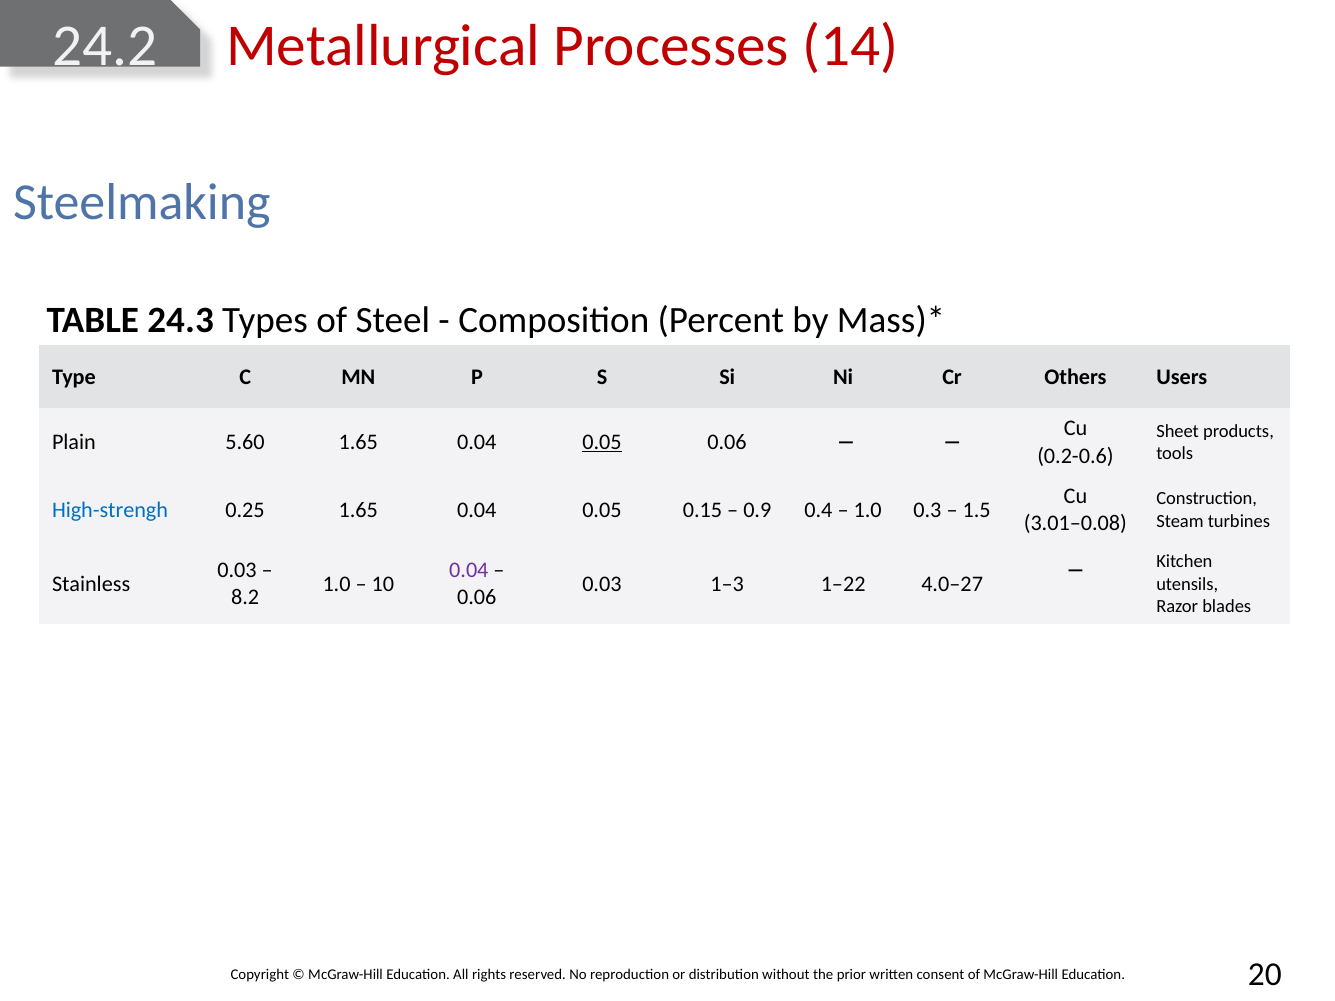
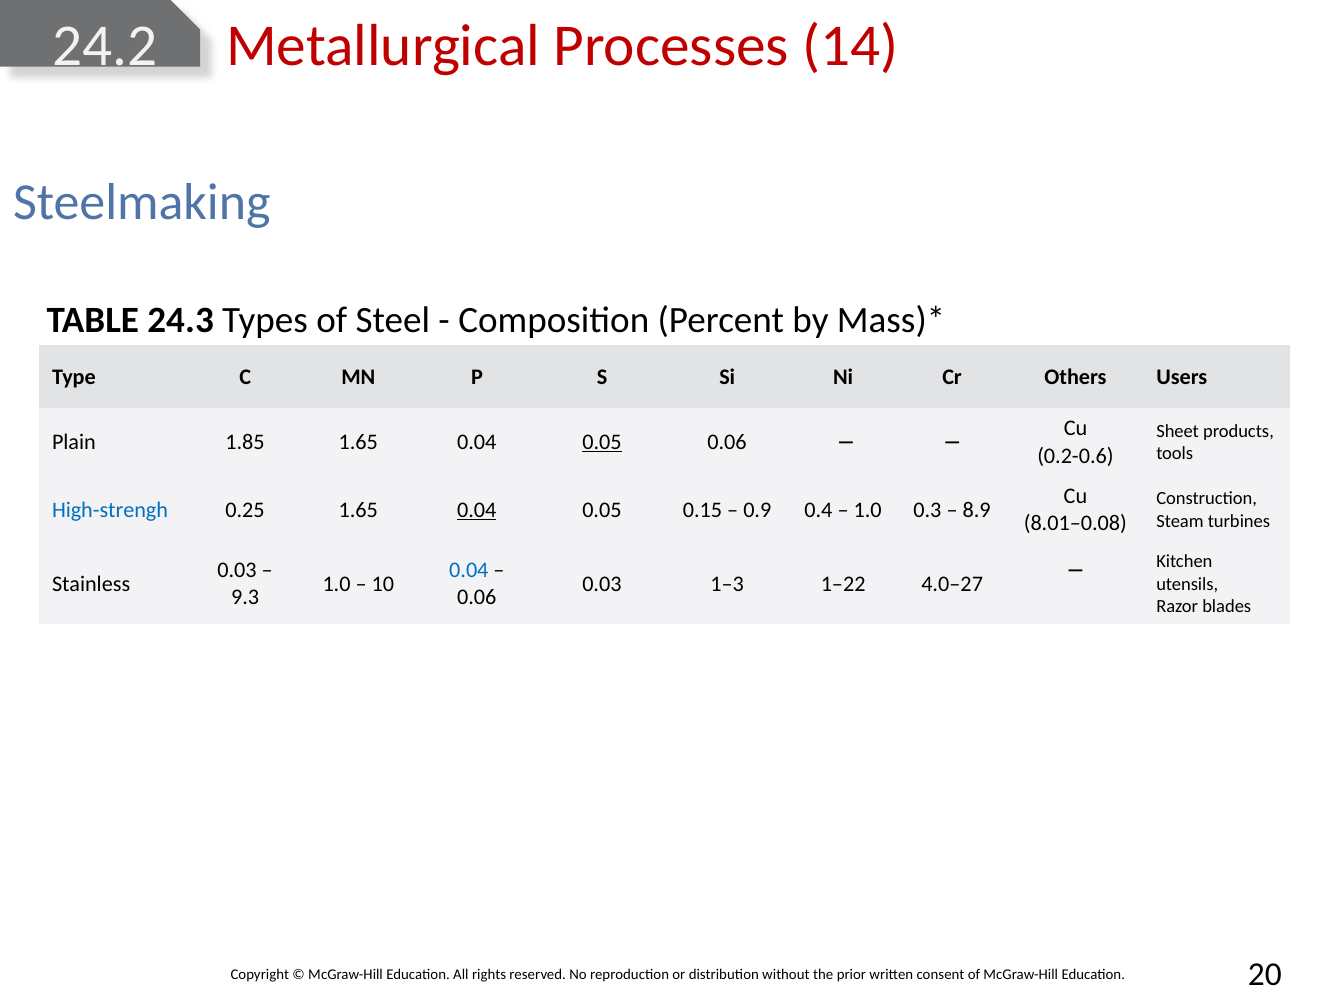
5.60: 5.60 -> 1.85 (245, 442)
0.04 underline: none -> present (477, 510)
1.5: 1.5 -> 8.9 (977, 510)
3.01–0.08: 3.01–0.08 -> 8.01–0.08 (1075, 524)
0.04 colour: purple -> blue (469, 571)
8.2: 8.2 -> 9.3 (245, 598)
